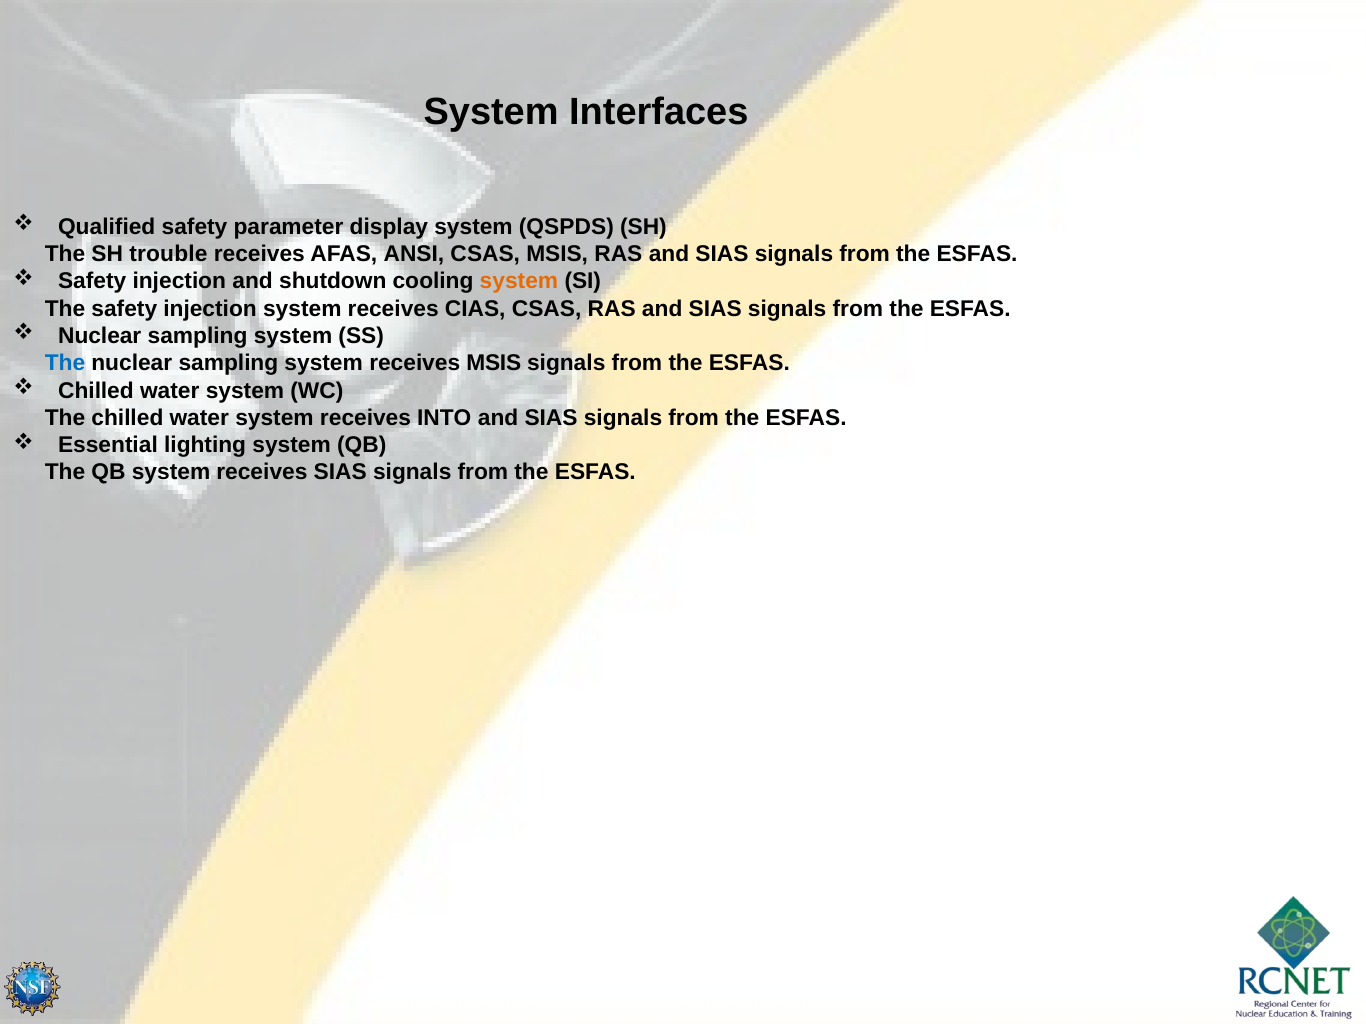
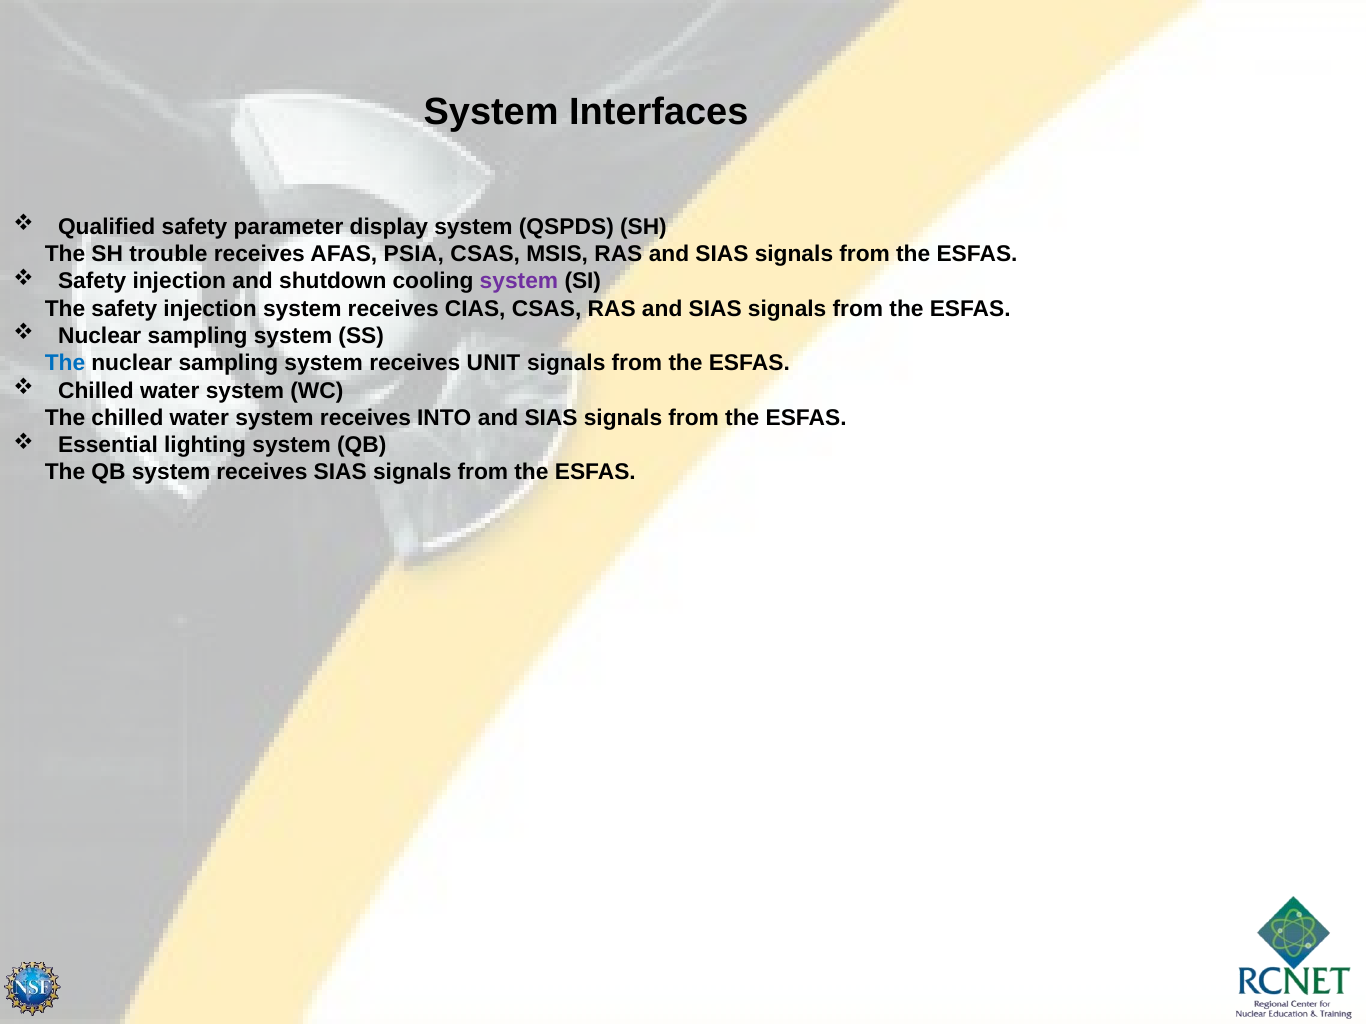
ANSI: ANSI -> PSIA (414, 254)
system colour: orange -> purple (519, 281)
receives MSIS: MSIS -> UNIT (494, 363)
